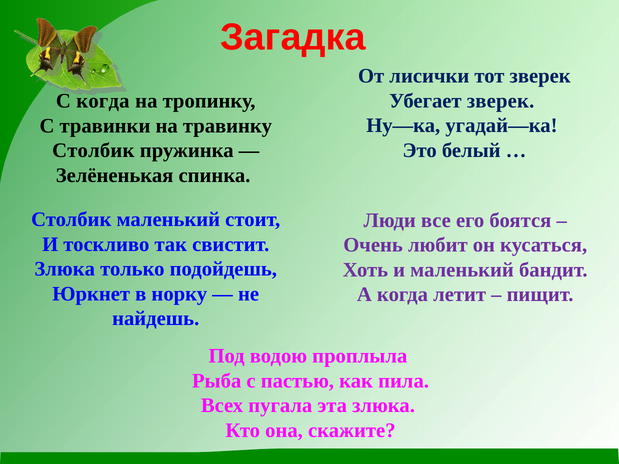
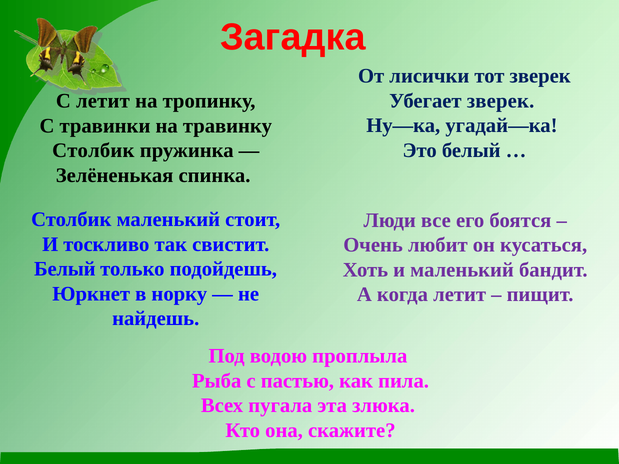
С когда: когда -> летит (103, 101)
Злюка: Злюка -> Белый (65, 269)
